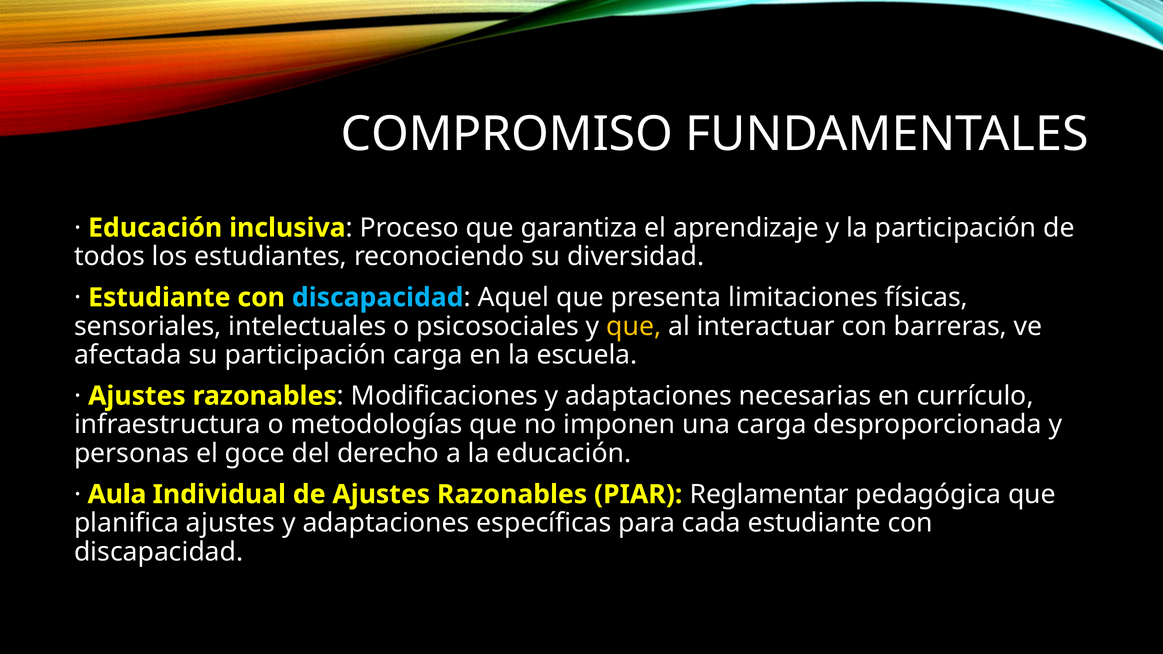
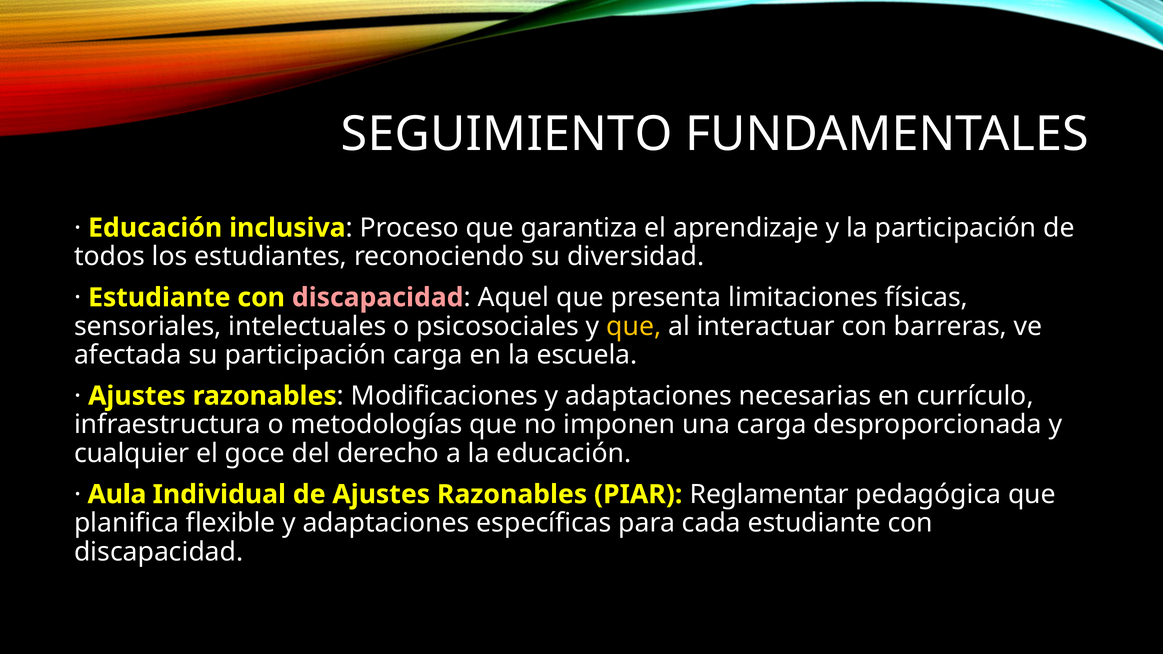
COMPROMISO: COMPROMISO -> SEGUIMIENTO (507, 134)
discapacidad colour: light blue -> pink (378, 298)
personas: personas -> cualquier (132, 454)
planifica ajustes: ajustes -> flexible (231, 523)
